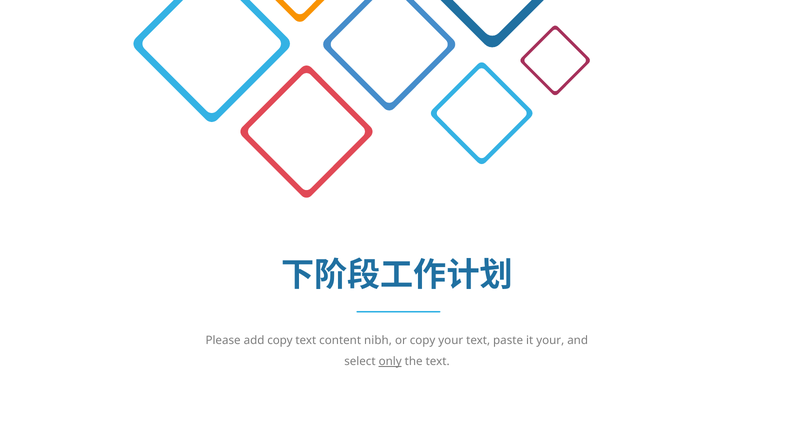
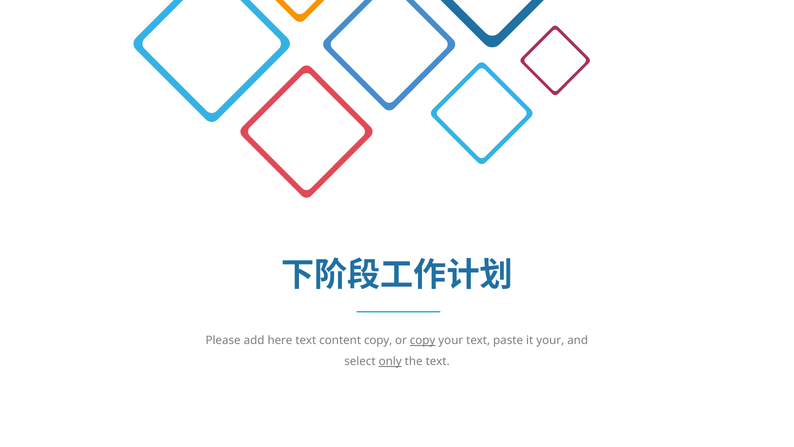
add copy: copy -> here (280, 340)
content nibh: nibh -> copy (378, 340)
copy underline: none -> present (423, 340)
